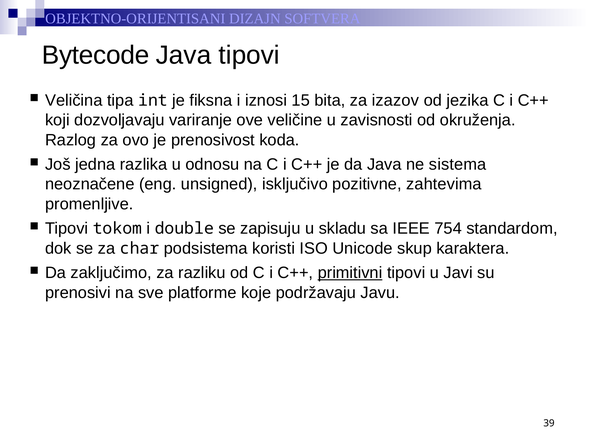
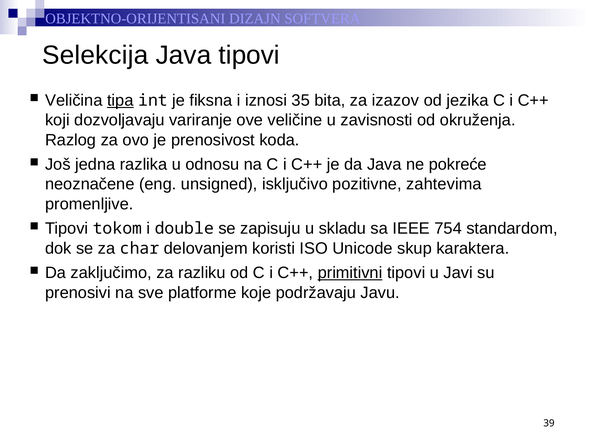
Bytecode: Bytecode -> Selekcija (95, 55)
tipa underline: none -> present (120, 100)
15: 15 -> 35 (301, 100)
sistema: sistema -> pokreće (458, 164)
podsistema: podsistema -> delovanjem (206, 248)
